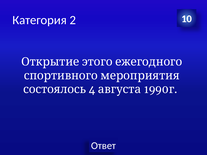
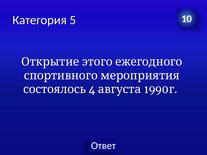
2: 2 -> 5 (73, 20)
